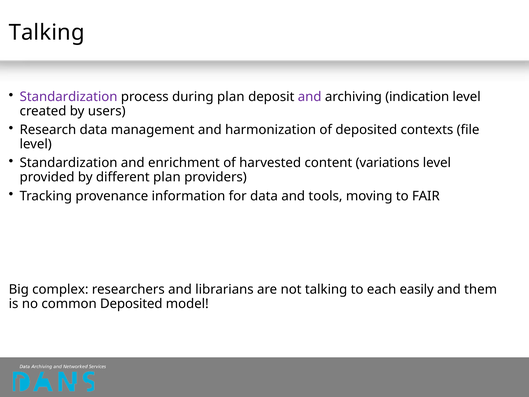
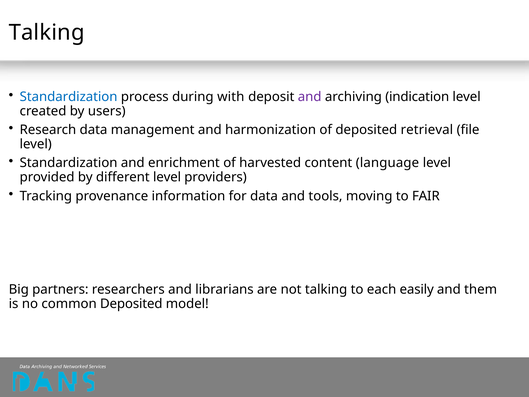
Standardization colour: purple -> blue (69, 97)
during plan: plan -> with (231, 97)
contexts: contexts -> retrieval (427, 130)
variations: variations -> language (387, 163)
different plan: plan -> level (167, 177)
complex: complex -> partners (60, 289)
